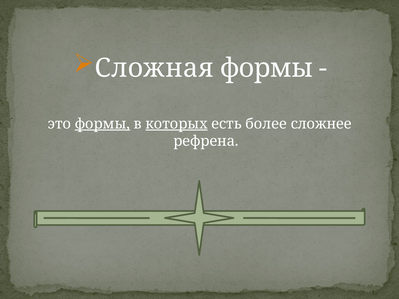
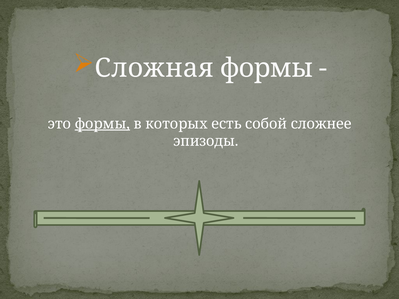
которых underline: present -> none (177, 124)
более: более -> собой (266, 124)
рефрена: рефрена -> эпизоды (206, 141)
